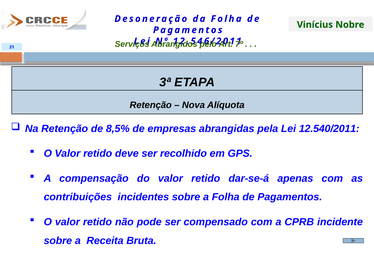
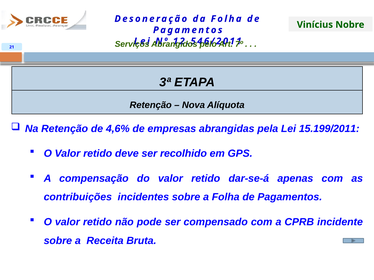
8,5%: 8,5% -> 4,6% (118, 129)
12.540/2011: 12.540/2011 -> 15.199/2011 (329, 129)
